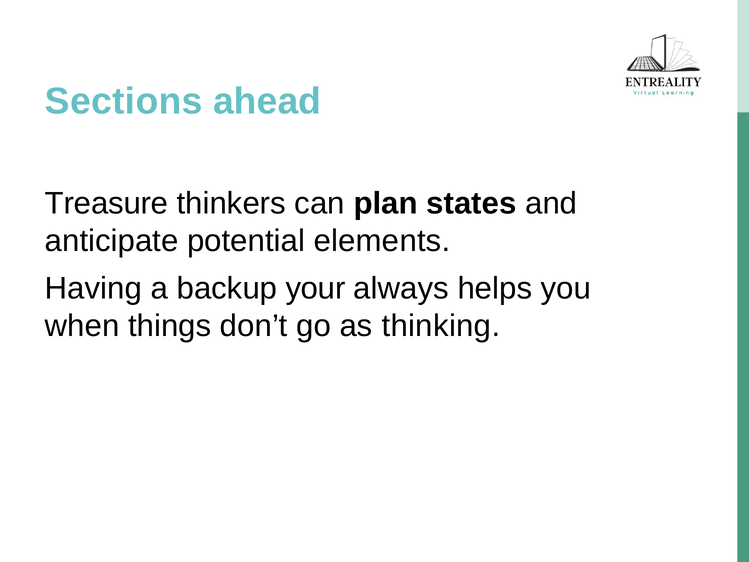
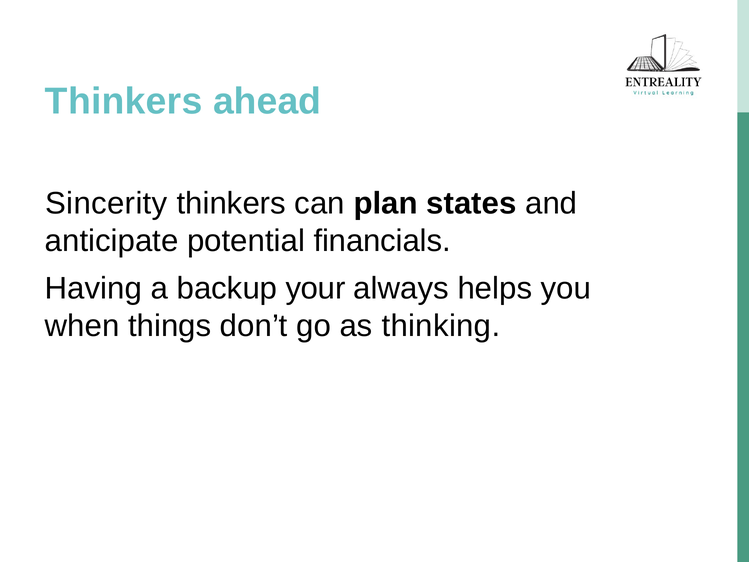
Sections: Sections -> Thinkers (124, 101)
Treasure: Treasure -> Sincerity (106, 203)
elements: elements -> financials (382, 241)
